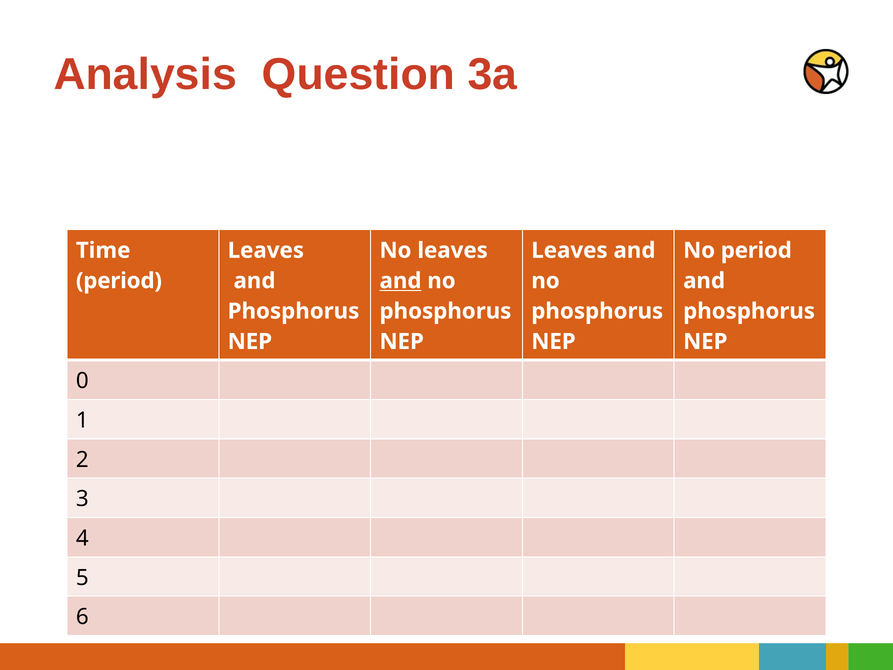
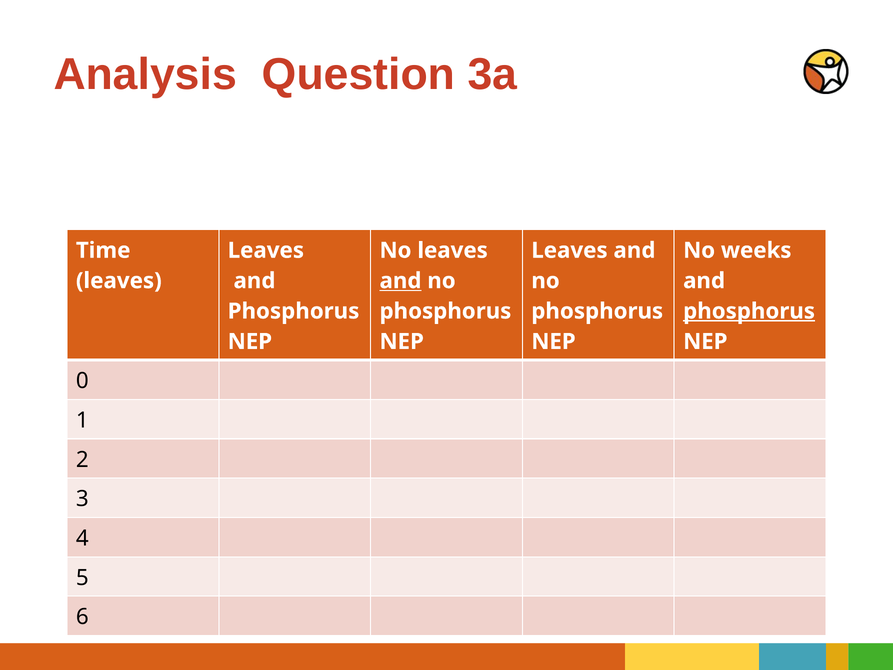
No period: period -> weeks (756, 250)
period: period -> leaves (119, 281)
phosphorus underline: none -> present (749, 311)
